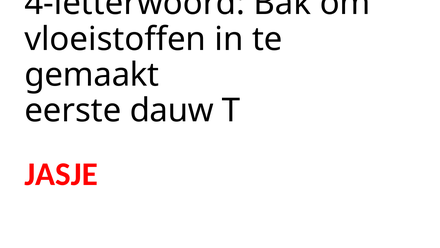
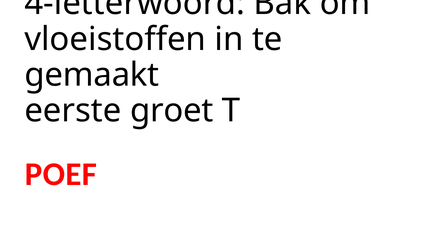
dauw: dauw -> groet (172, 110)
JASJE: JASJE -> POEF (61, 174)
